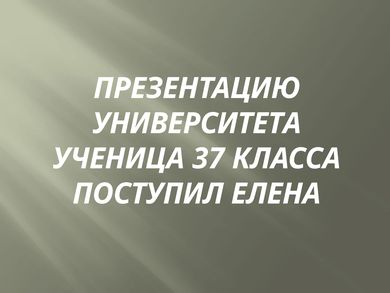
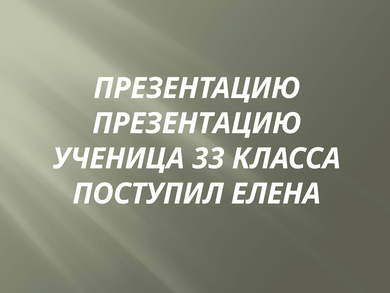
УНИВЕРСИТЕТА: УНИВЕРСИТЕТА -> ПРЕЗЕНТАЦИЮ (197, 123)
37: 37 -> 33 (208, 158)
